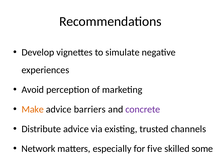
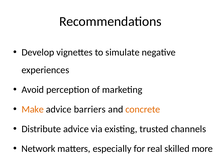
concrete colour: purple -> orange (143, 109)
five: five -> real (155, 149)
some: some -> more (202, 149)
